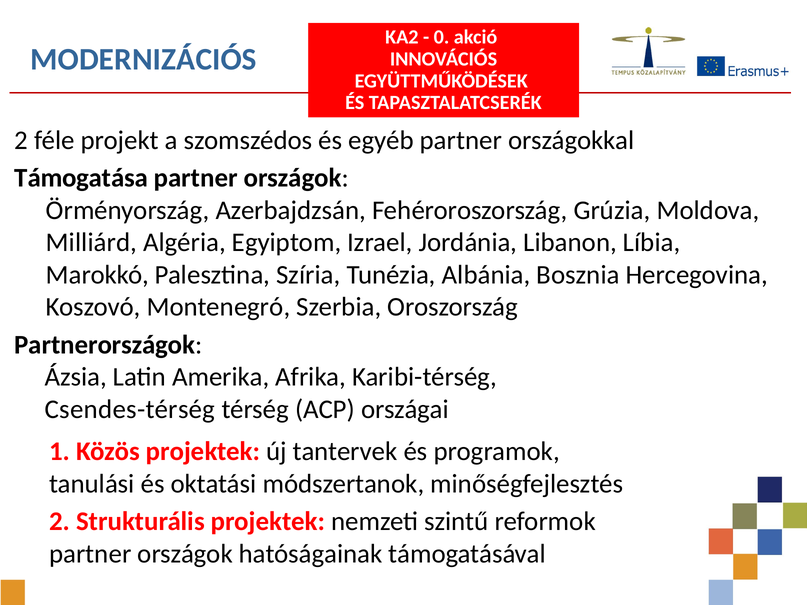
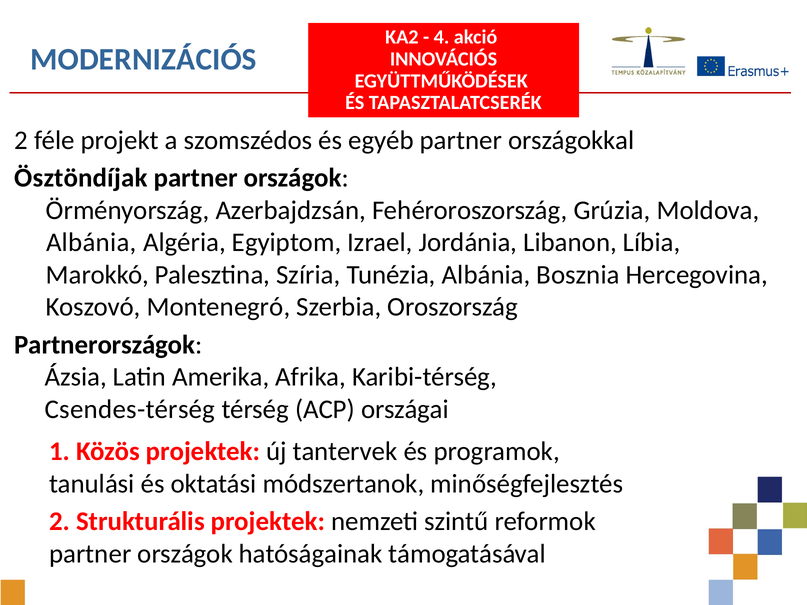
0: 0 -> 4 (442, 37)
Támogatása: Támogatása -> Ösztöndíjak (81, 178)
Milliárd: Milliárd -> Albánia (91, 243)
